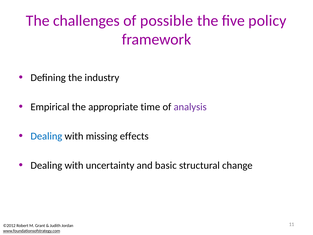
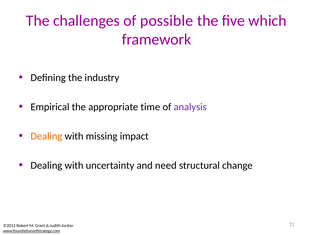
policy: policy -> which (268, 21)
Dealing colour: blue -> orange (46, 136)
effects: effects -> impact (134, 136)
basic: basic -> need (166, 165)
